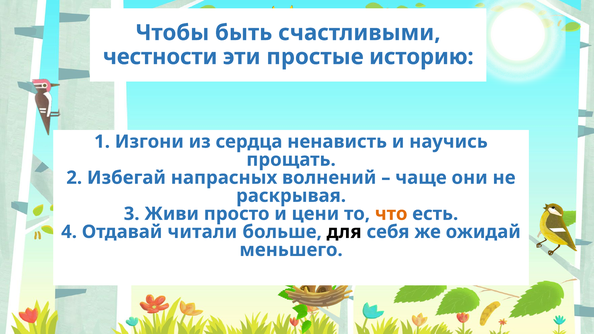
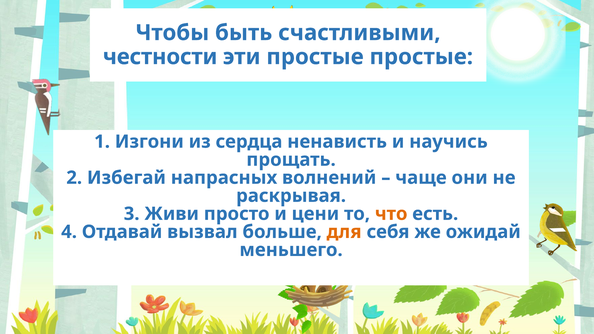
простые историю: историю -> простые (421, 57)
читали: читали -> вызвал (202, 232)
для colour: black -> orange (344, 232)
